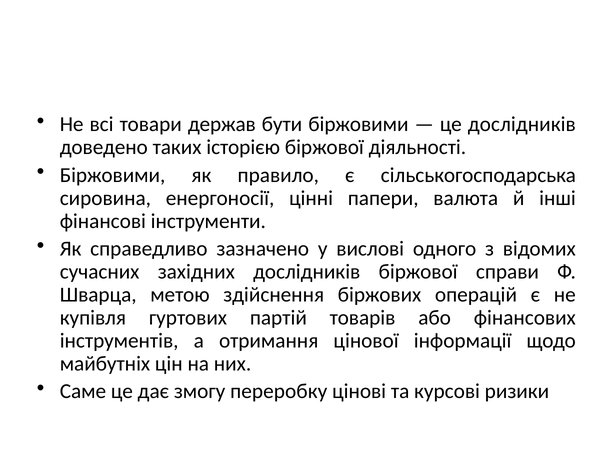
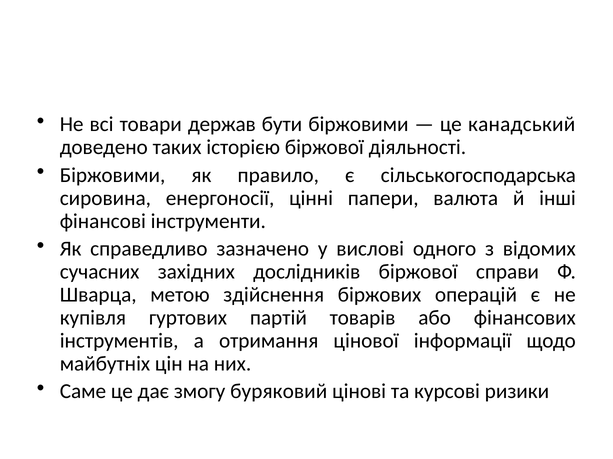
це дослідників: дослідників -> канадський (522, 125)
переробку: переробку -> буряковий (279, 392)
